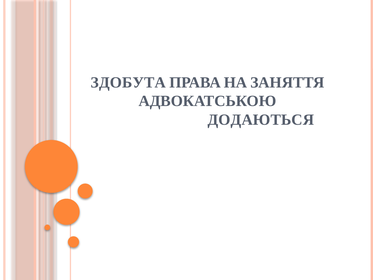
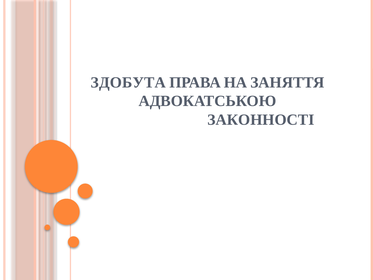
ДОДАЮТЬСЯ: ДОДАЮТЬСЯ -> ЗАКОННОСТІ (261, 120)
